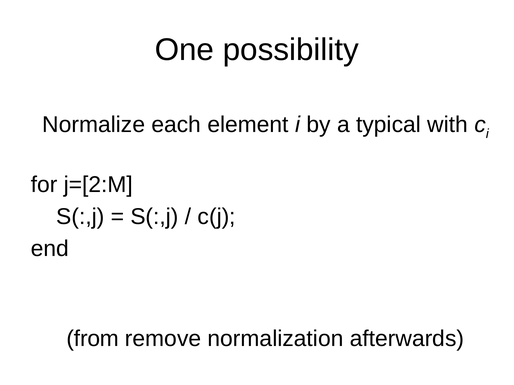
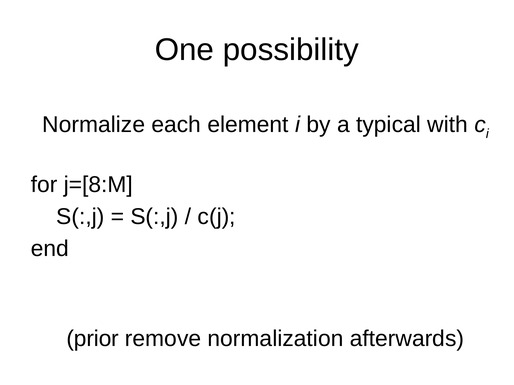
j=[2:M: j=[2:M -> j=[8:M (98, 185)
from: from -> prior (93, 339)
